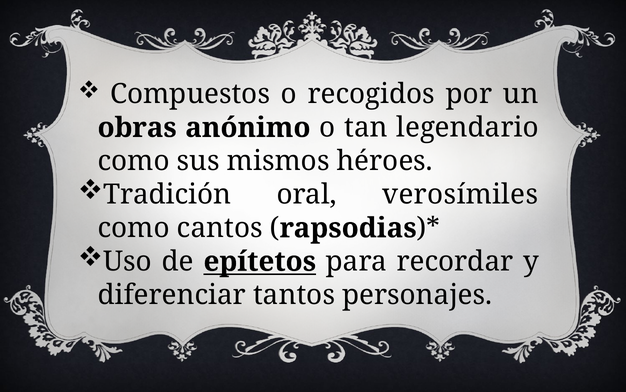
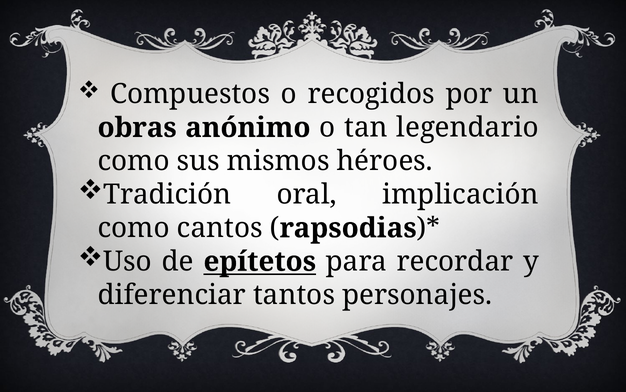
verosímiles: verosímiles -> implicación (460, 194)
